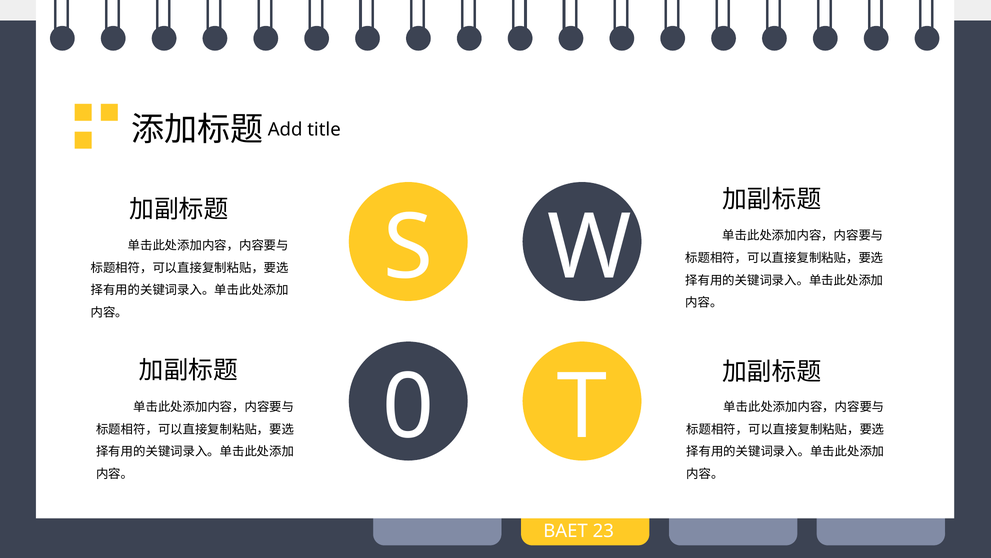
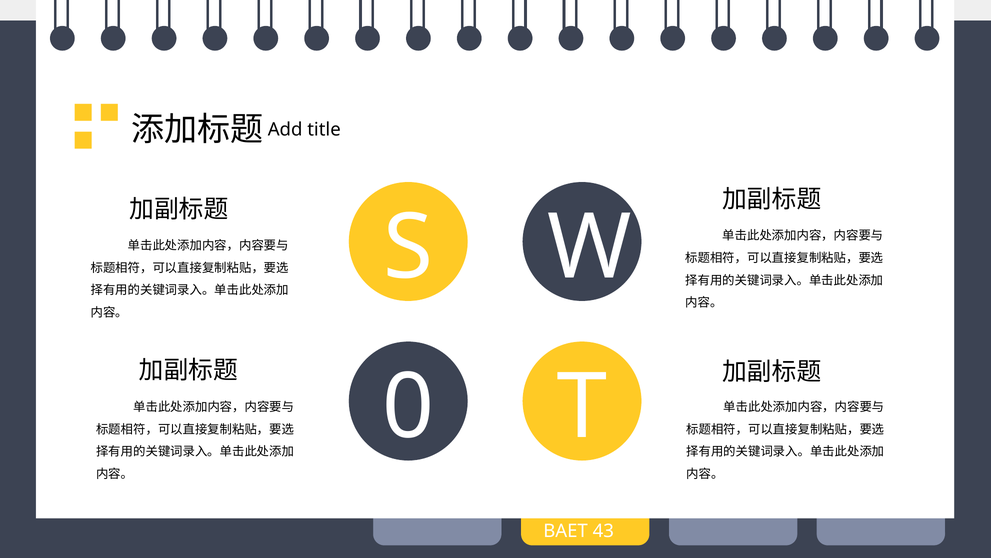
23: 23 -> 43 (603, 530)
